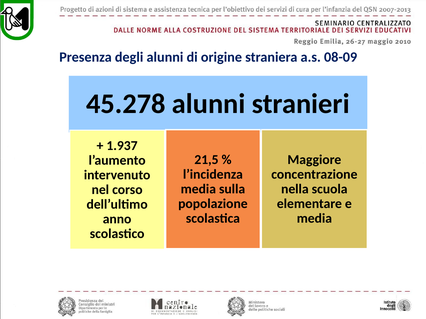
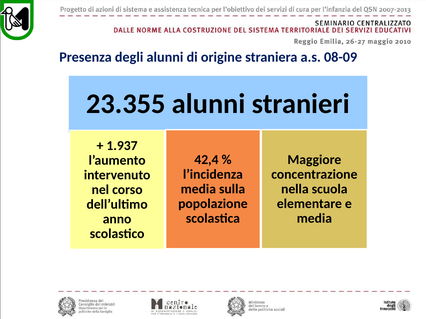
45.278: 45.278 -> 23.355 (126, 104)
21,5: 21,5 -> 42,4 (206, 160)
